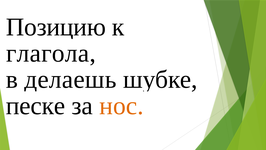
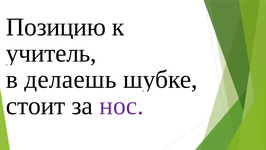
глагола: глагола -> учитель (51, 53)
песке: песке -> стоит (36, 106)
нос colour: orange -> purple (121, 106)
